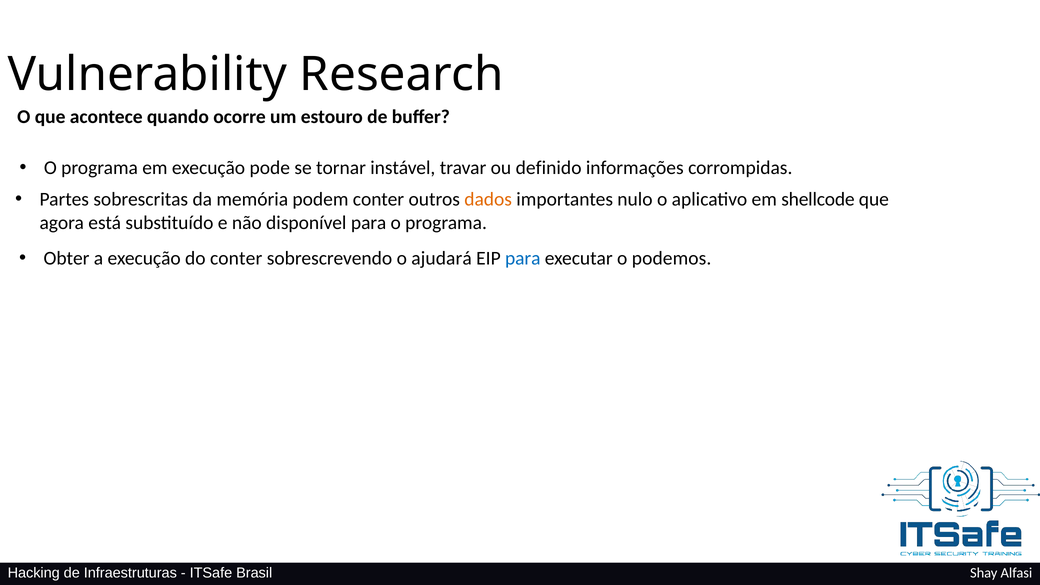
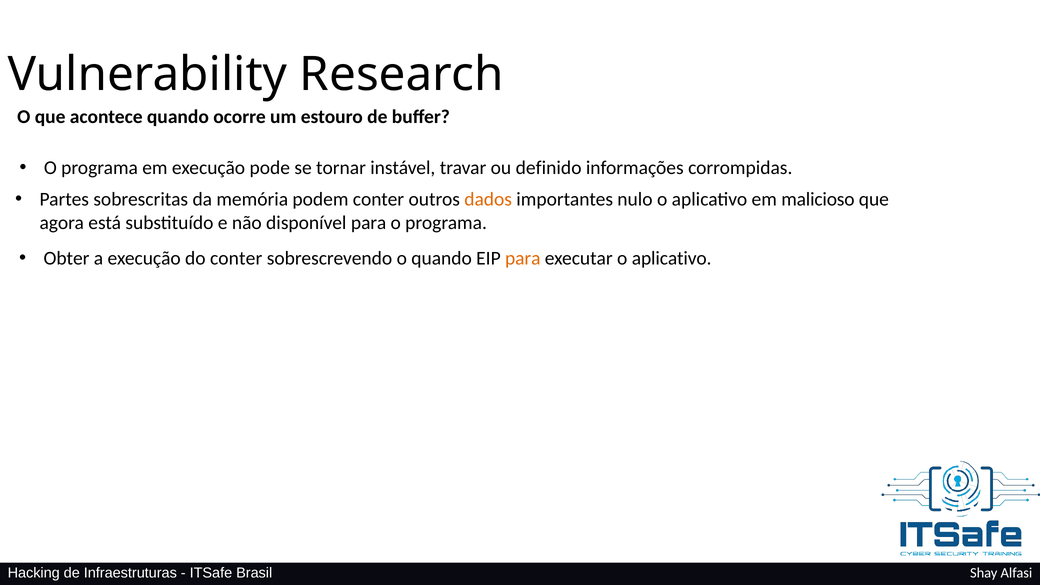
shellcode: shellcode -> malicioso (818, 199)
o ajudará: ajudará -> quando (442, 258)
para colour: blue -> orange (523, 258)
executar o podemos: podemos -> aplicativo (672, 258)
